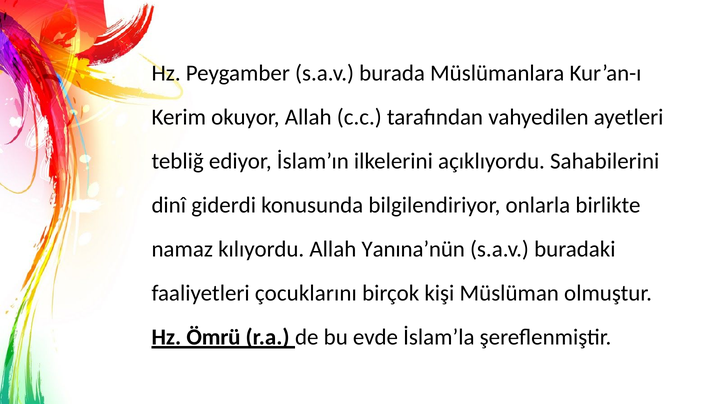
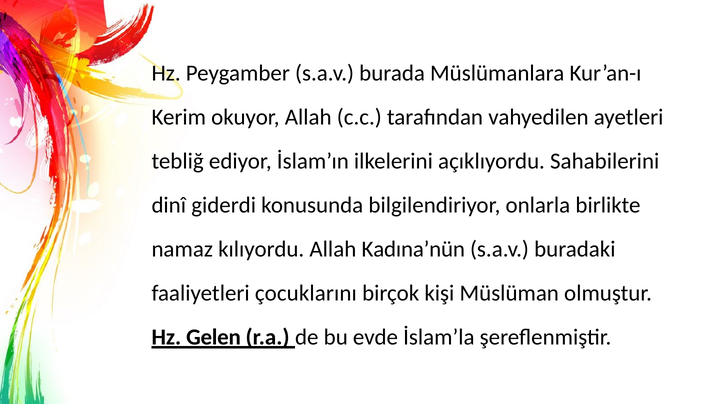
Yanına’nün: Yanına’nün -> Kadına’nün (413, 250)
Ömrü: Ömrü -> Gelen (214, 338)
